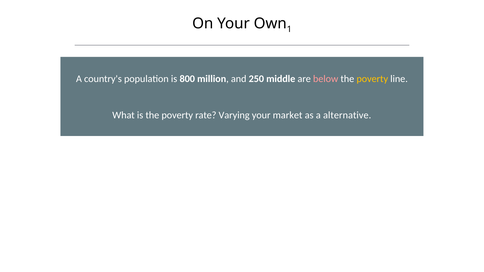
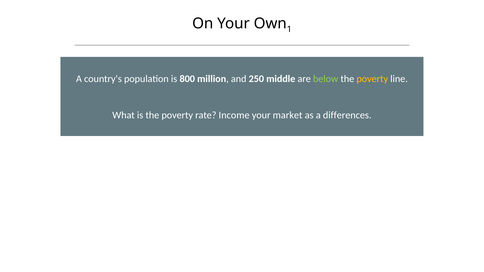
below colour: pink -> light green (326, 79)
Varying: Varying -> Income (234, 115)
alternative: alternative -> differences (347, 115)
